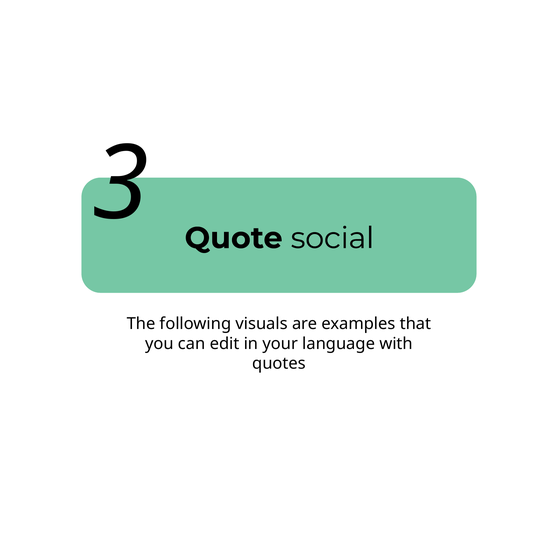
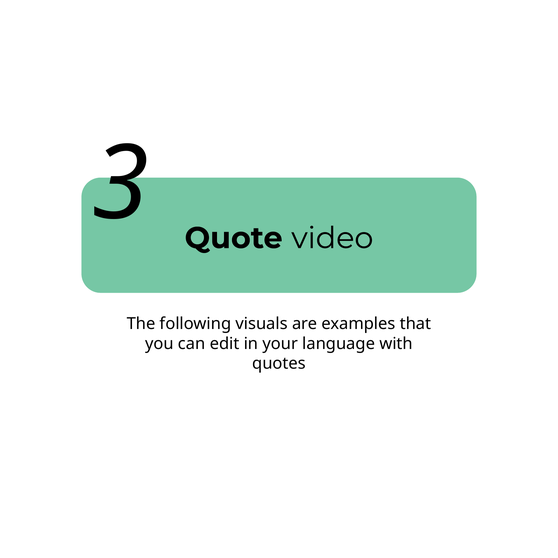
social: social -> video (332, 238)
